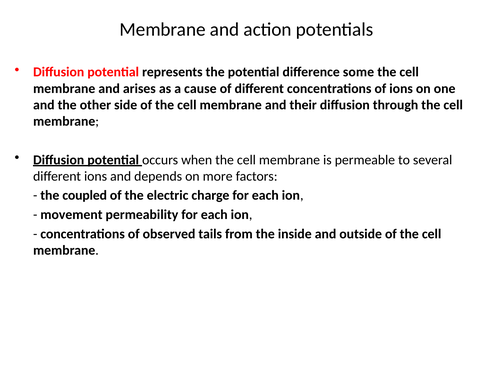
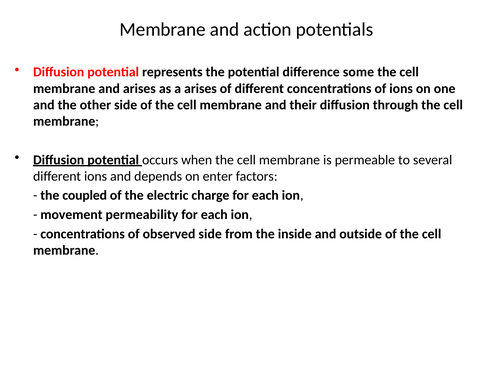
a cause: cause -> arises (200, 88)
more: more -> enter (218, 176)
observed tails: tails -> side (210, 234)
